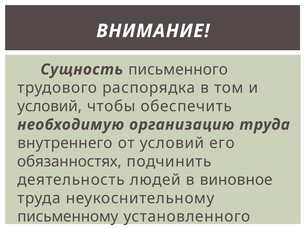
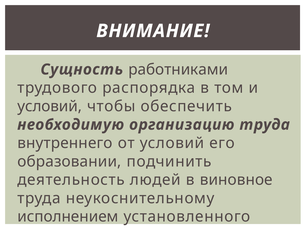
письменного: письменного -> работниками (178, 69)
обязанностях: обязанностях -> образовании (69, 161)
письменному: письменному -> исполнением (68, 216)
